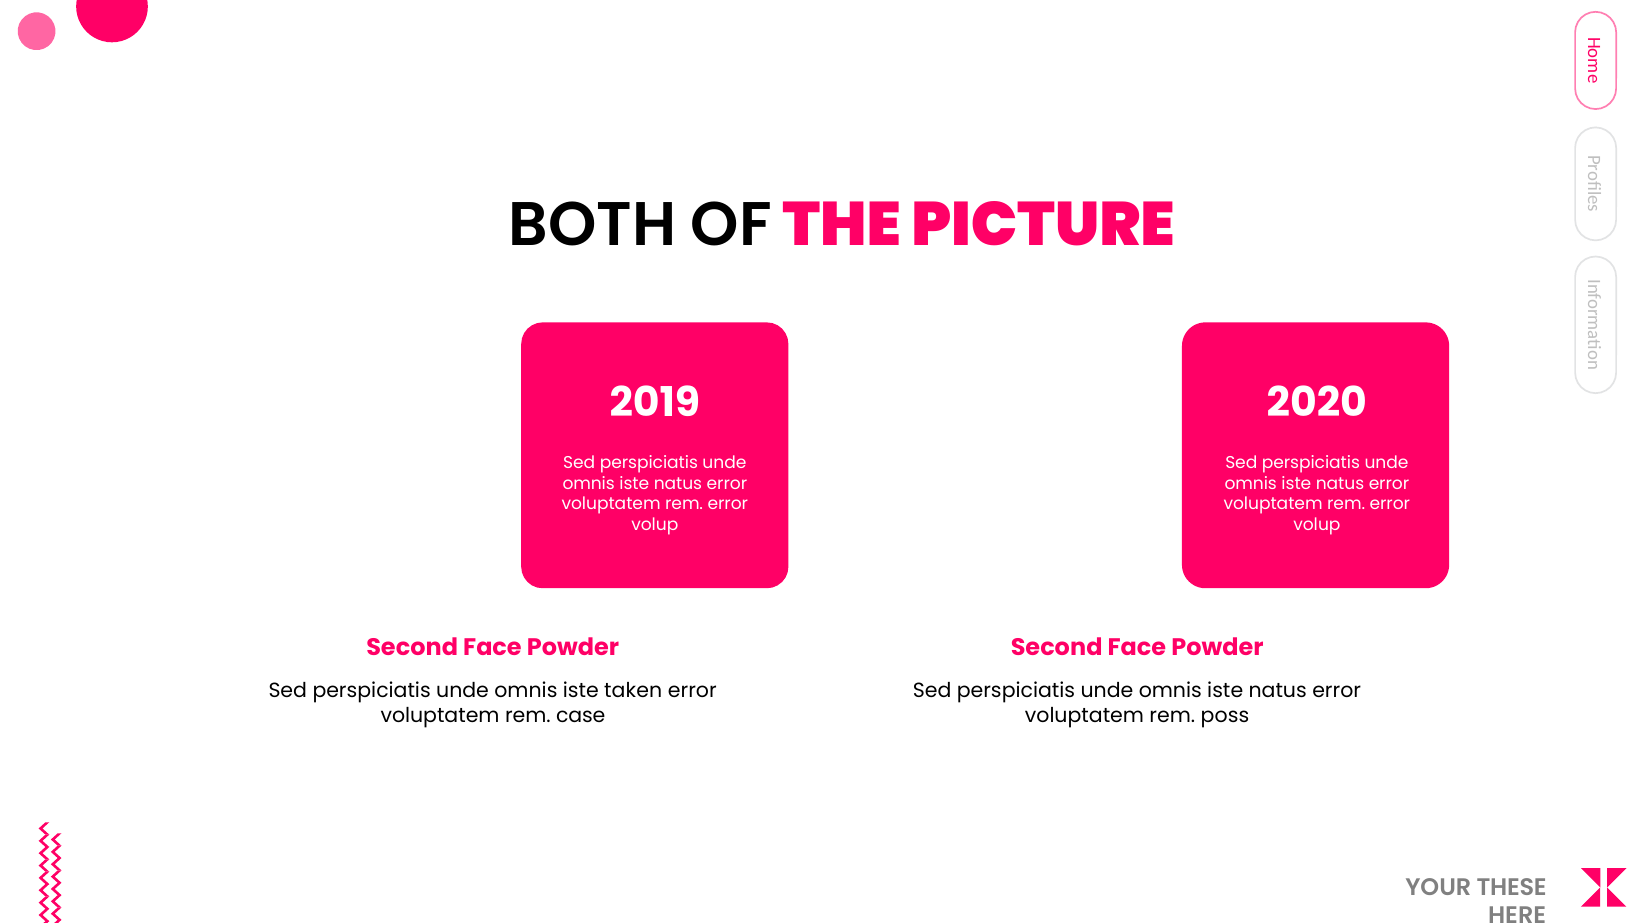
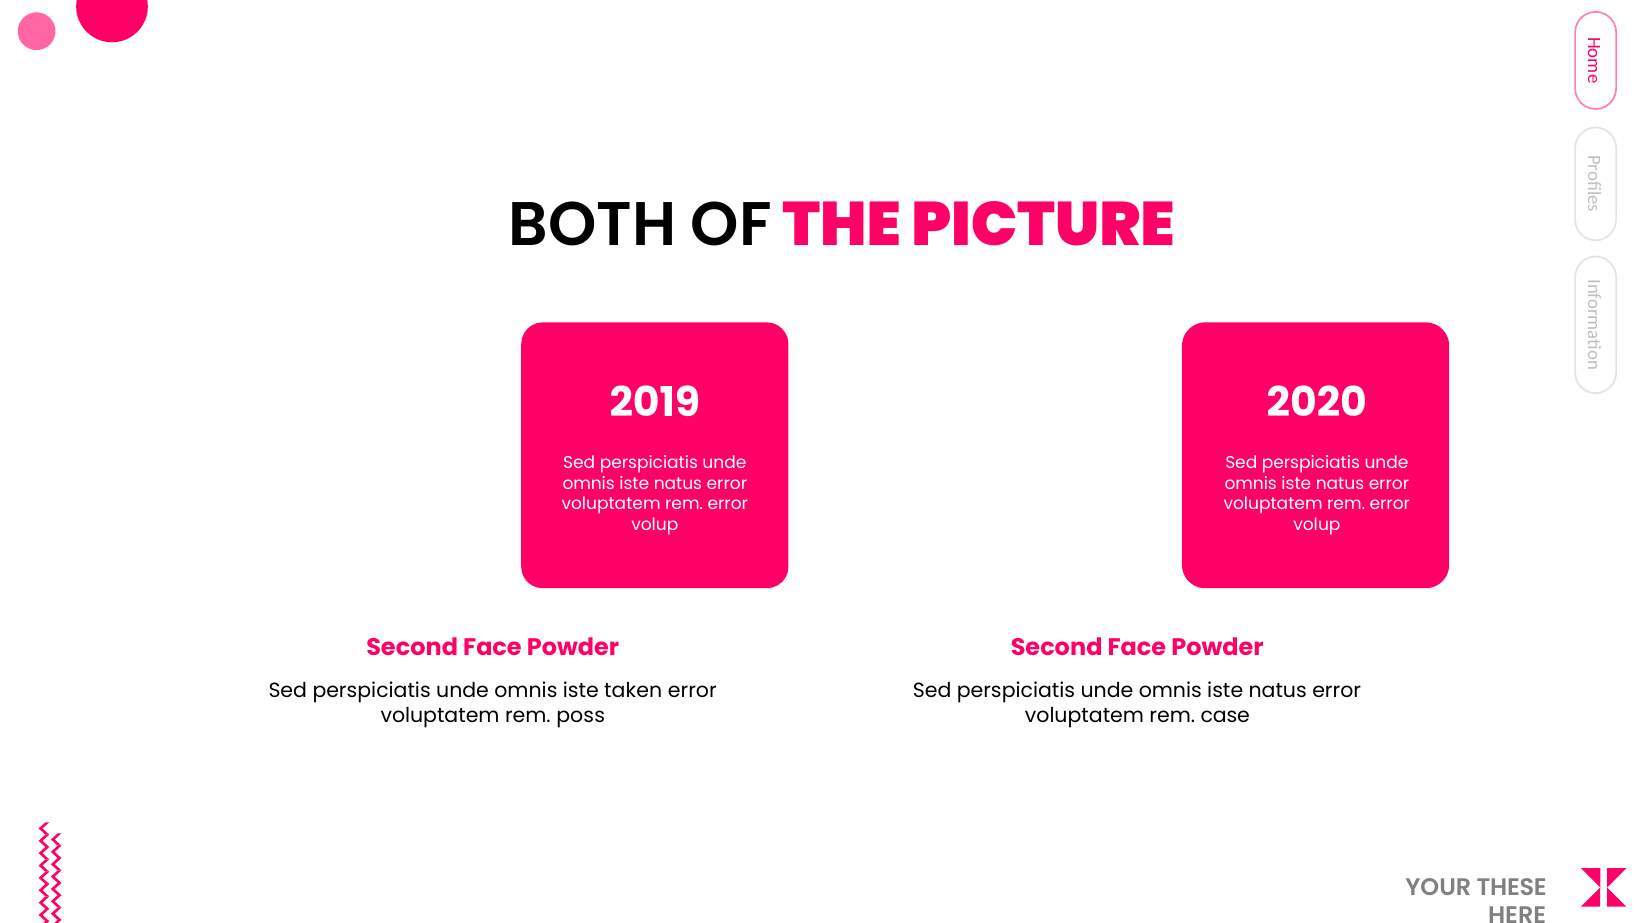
case: case -> poss (581, 715)
poss: poss -> case (1225, 715)
